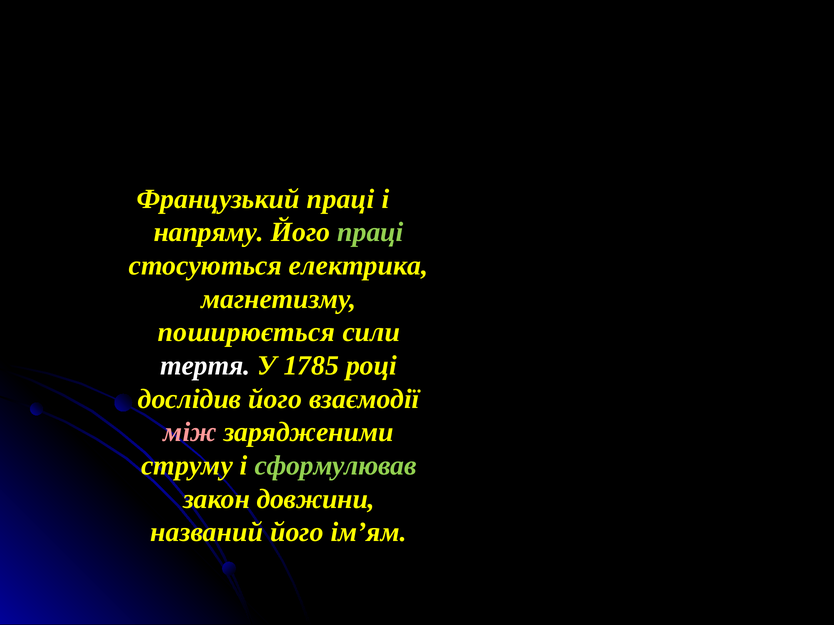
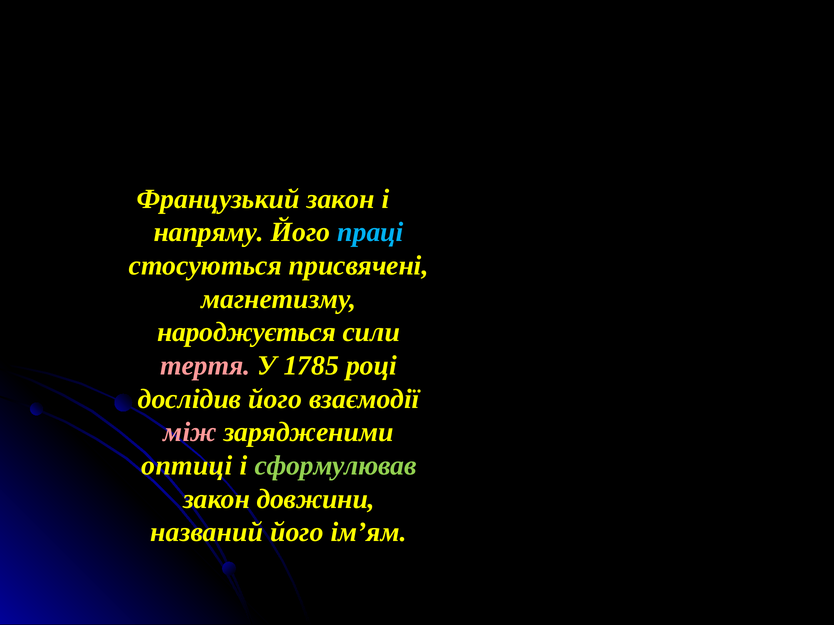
Французький праці: праці -> закон (341, 199)
праці colour: light green -> light blue (370, 232)
електрика: електрика -> присвячені (359, 266)
поширюється: поширюється -> народжується (247, 332)
тертя colour: white -> pink (205, 366)
струму: струму -> оптиці (187, 466)
